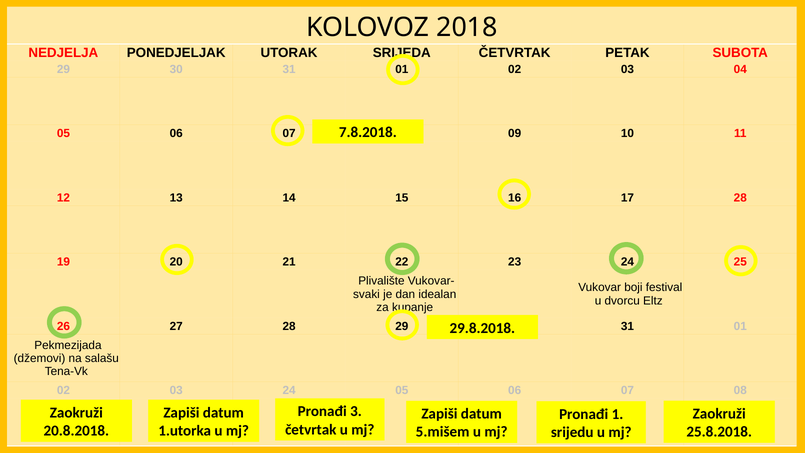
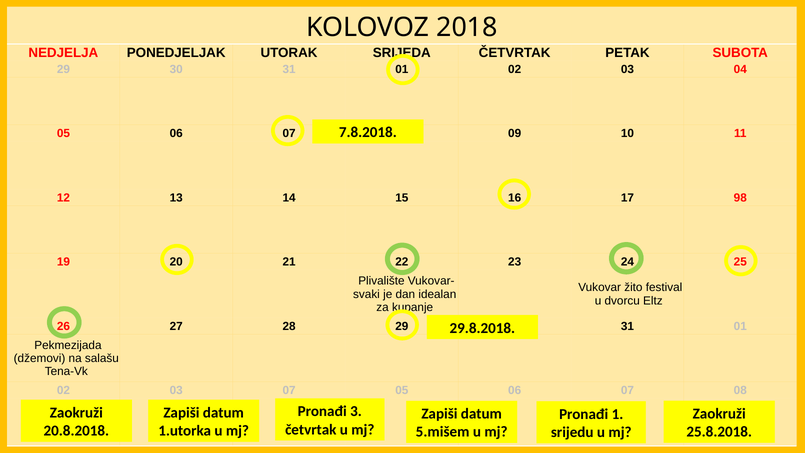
17 28: 28 -> 98 (740, 198)
boji: boji -> žito (633, 287)
03 24: 24 -> 07 (289, 390)
